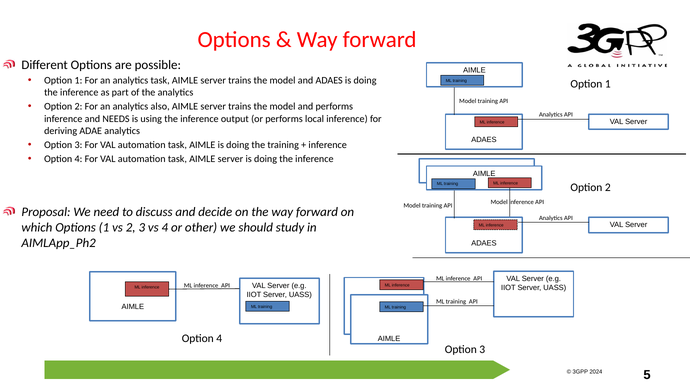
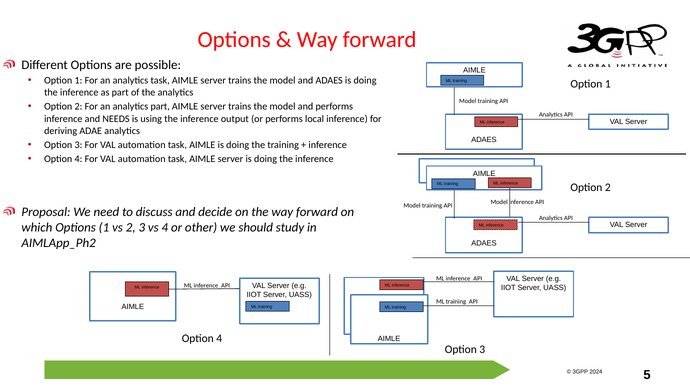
analytics also: also -> part (160, 107)
